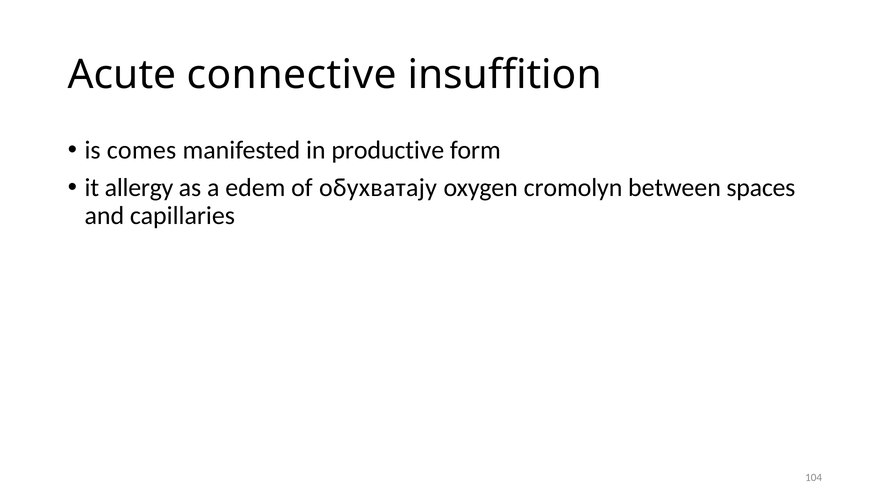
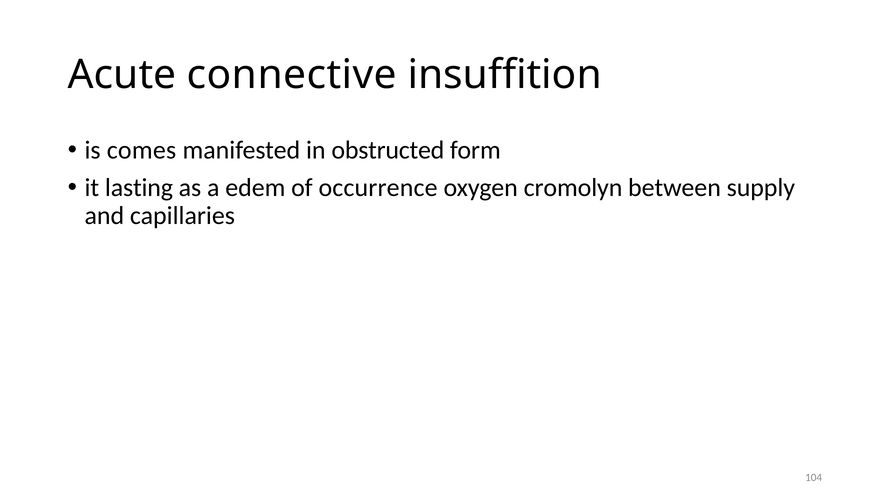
productive: productive -> obstructed (388, 150)
allergy: allergy -> lasting (139, 188)
обухватају: обухватају -> occurrence (378, 188)
spaces: spaces -> supply (761, 188)
